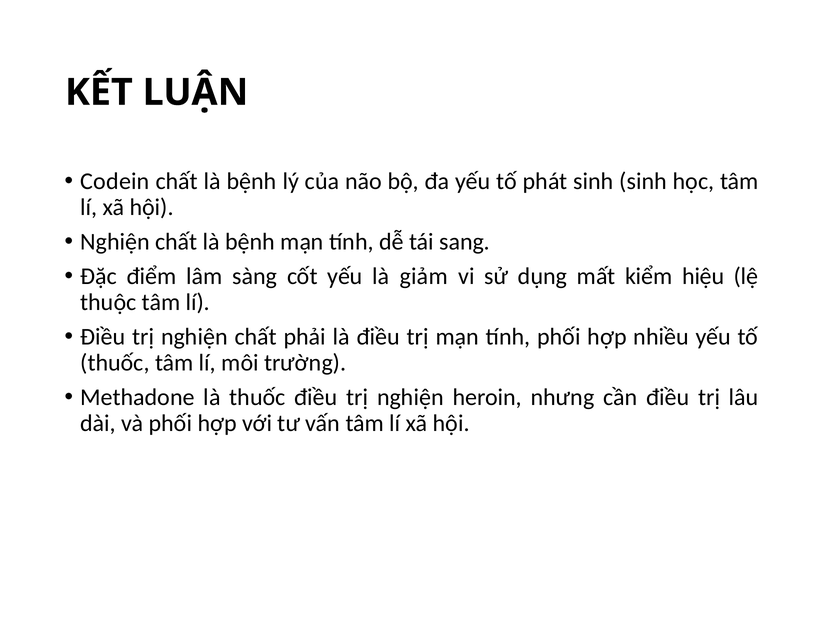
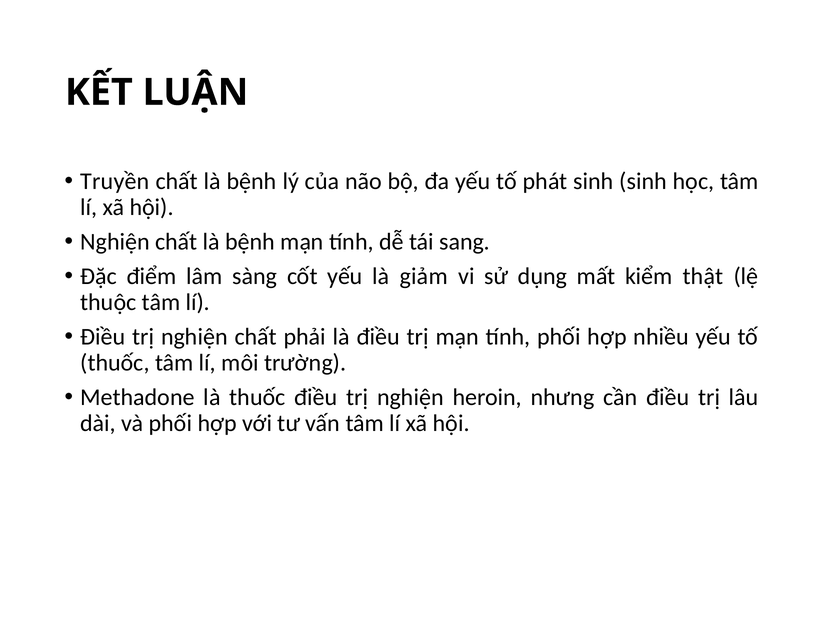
Codein: Codein -> Truyền (115, 181)
hiệu: hiệu -> thật (703, 277)
